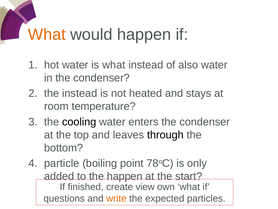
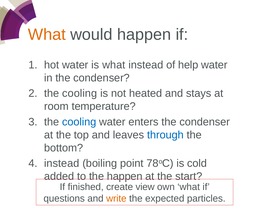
also: also -> help (188, 65)
instead: instead -> cooling (80, 93)
cooling colour: black -> blue (79, 122)
through colour: black -> blue (165, 135)
particle: particle -> instead (62, 163)
only: only -> cold (197, 163)
